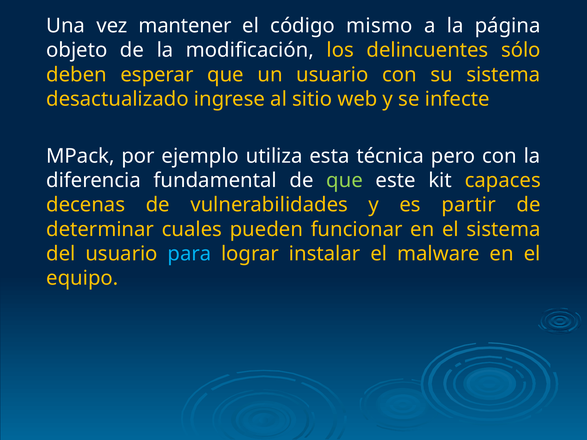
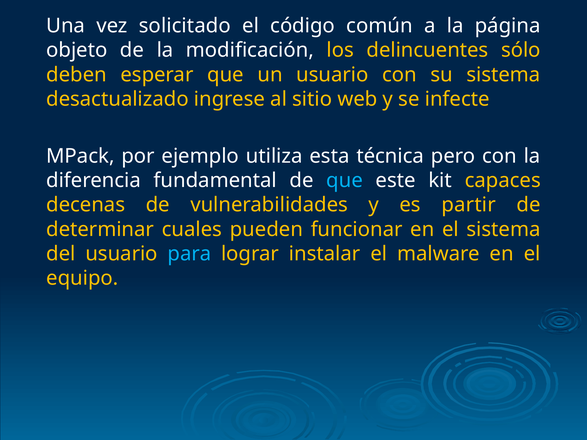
mantener: mantener -> solicitado (185, 26)
mismo: mismo -> común (380, 26)
que colour: light green -> light blue (345, 181)
